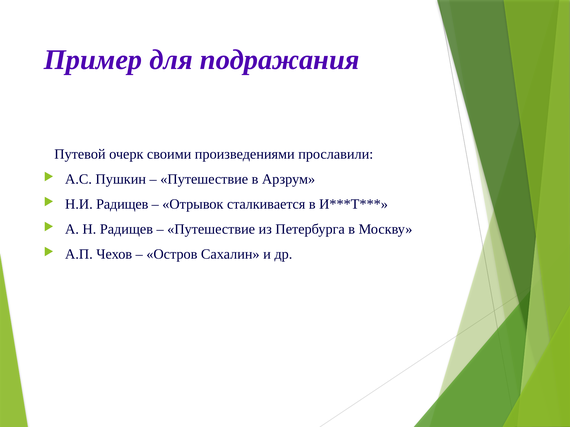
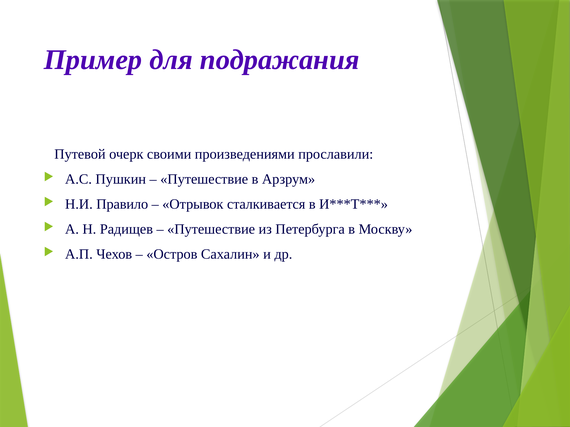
Н.И Радищев: Радищев -> Правило (122, 204)
